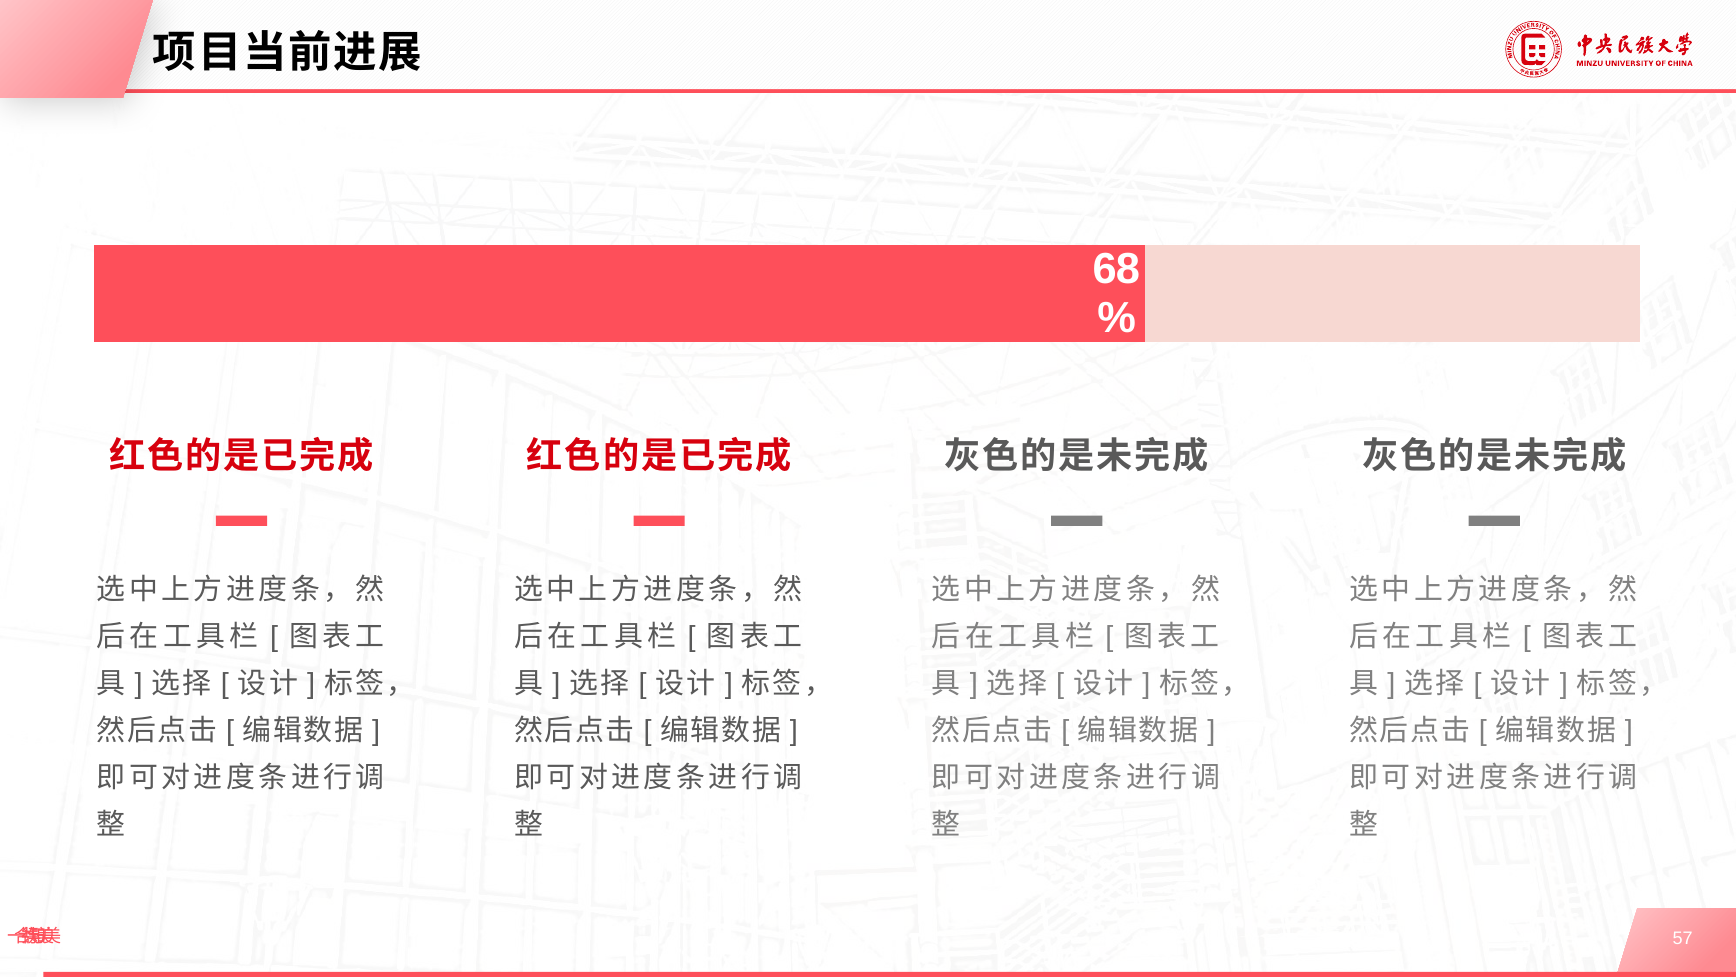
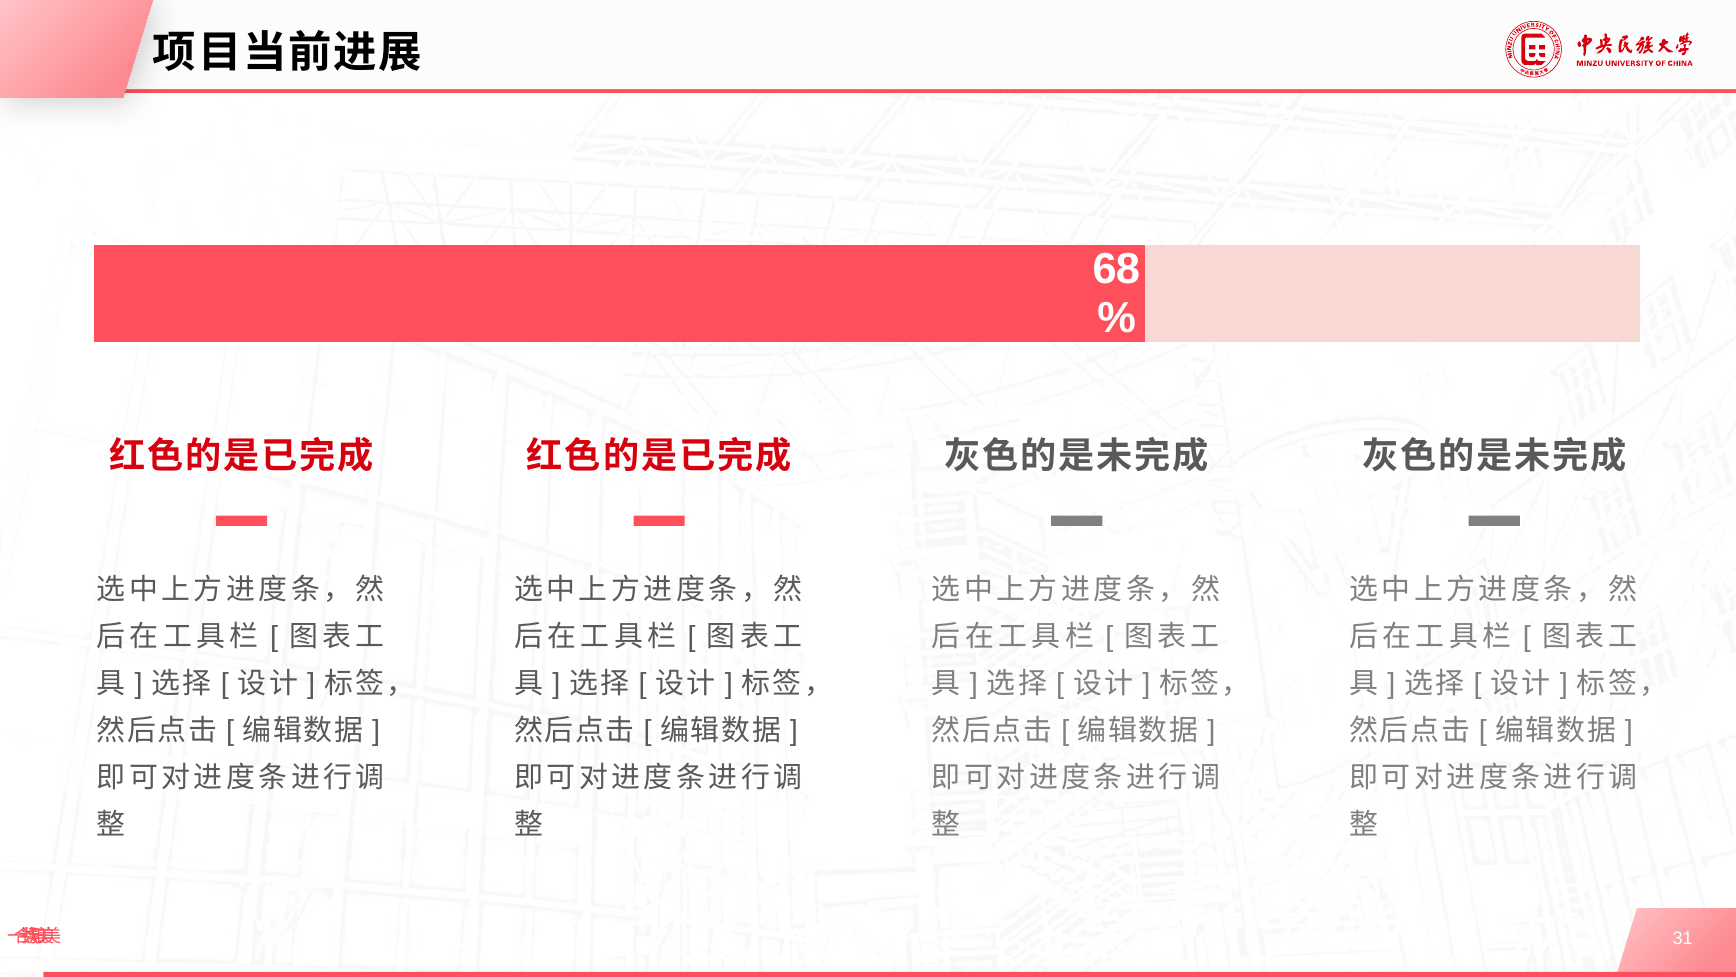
57: 57 -> 31 (1683, 938)
